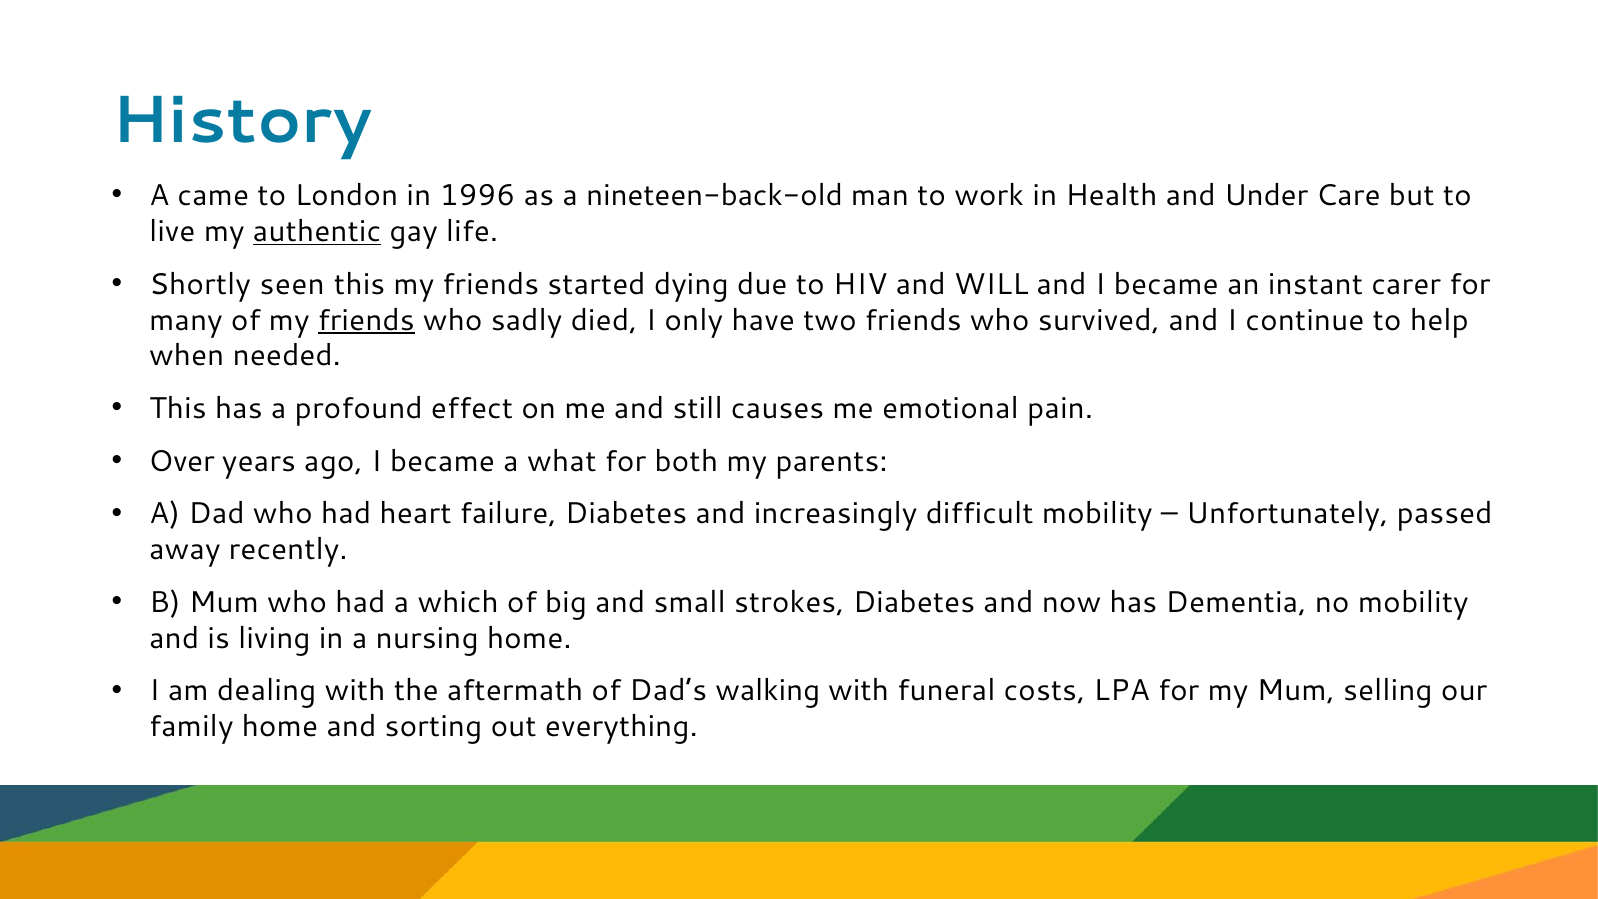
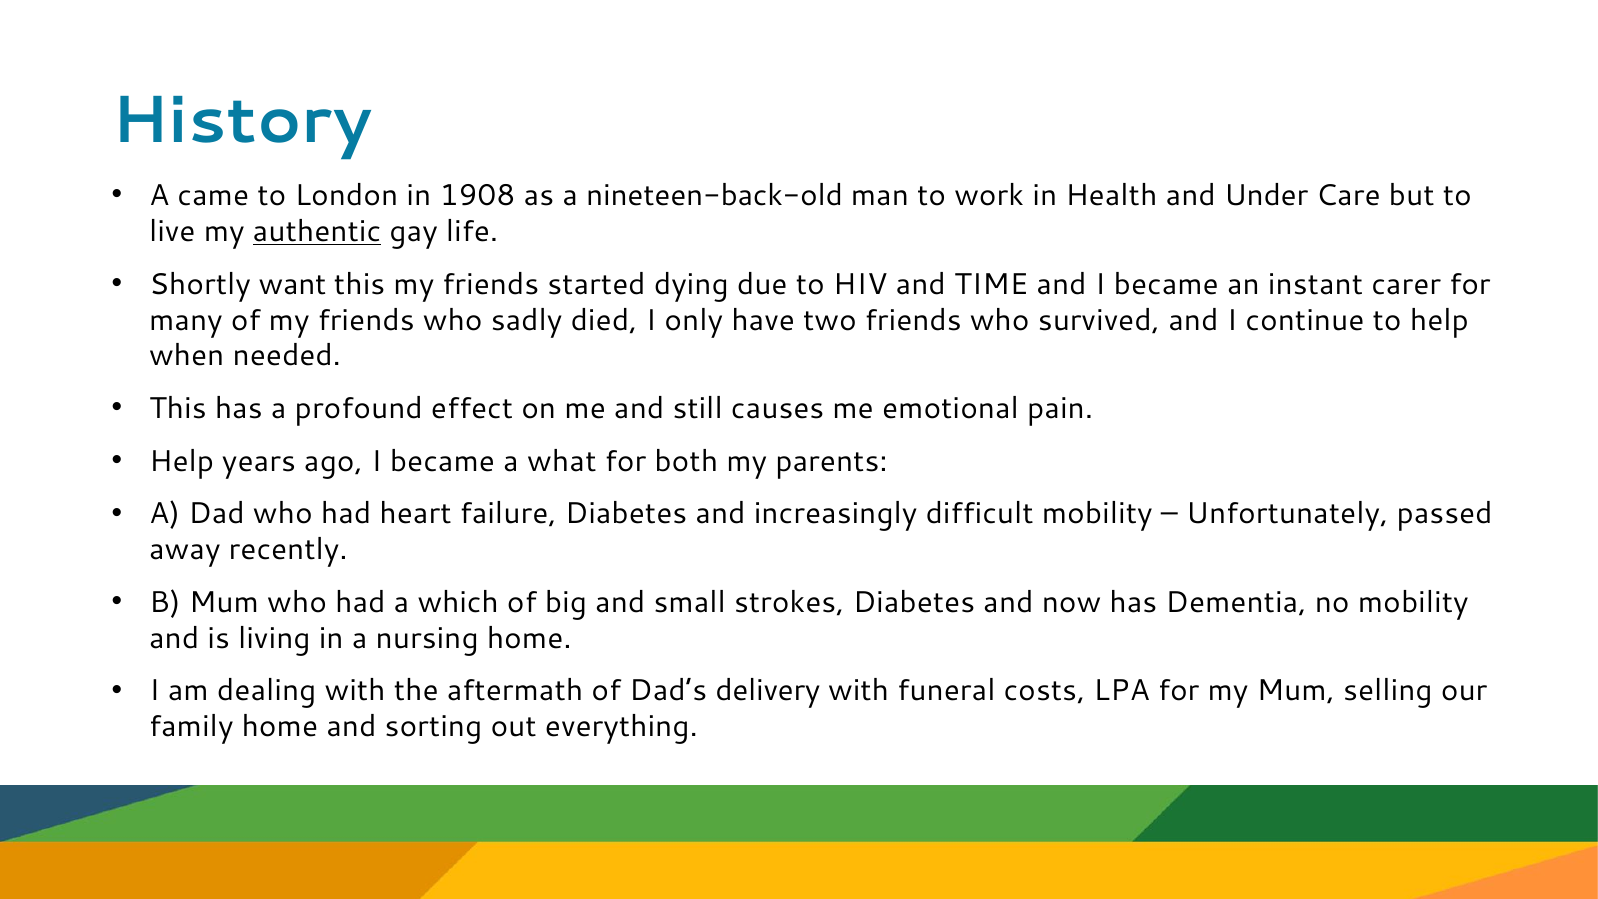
1996: 1996 -> 1908 (478, 196)
seen: seen -> want (293, 284)
WILL: WILL -> TIME (991, 284)
friends underline: present -> none (366, 320)
Over: Over -> Help (182, 461)
walking: walking -> delivery (768, 691)
